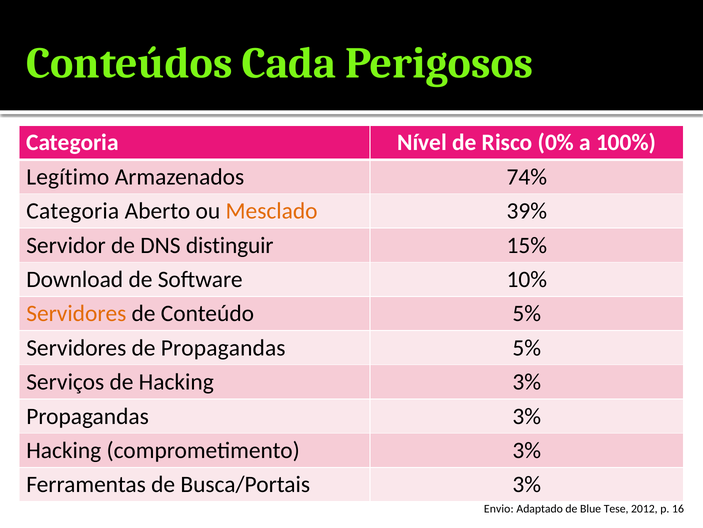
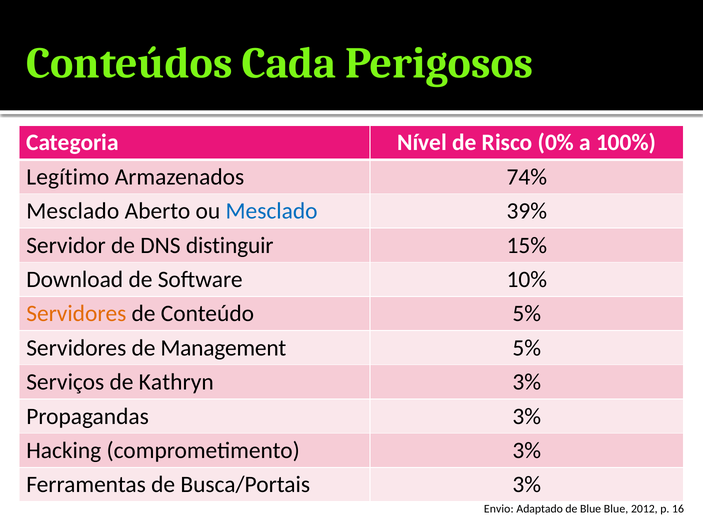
Categoria: Categoria -> Mesclado (73, 211)
Mesclado colour: orange -> blue (272, 211)
de Propagandas: Propagandas -> Management (223, 347)
de Hacking: Hacking -> Kathryn (176, 382)
Blue Tese: Tese -> Blue (616, 508)
